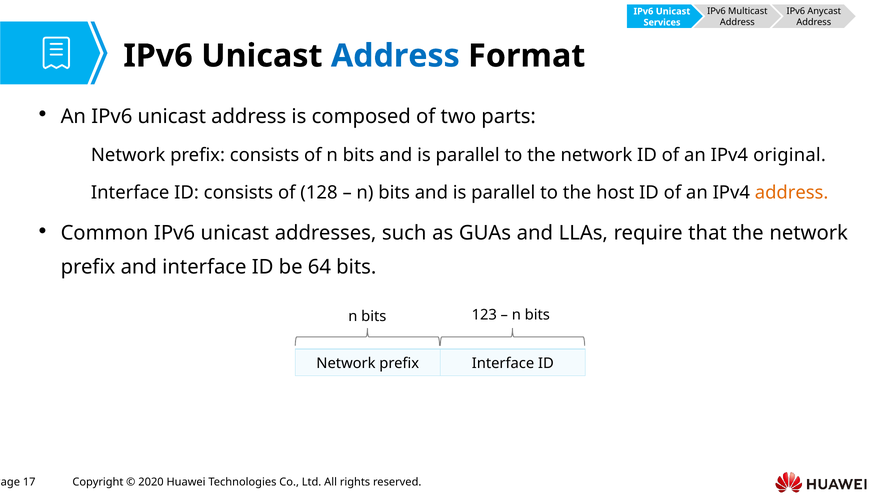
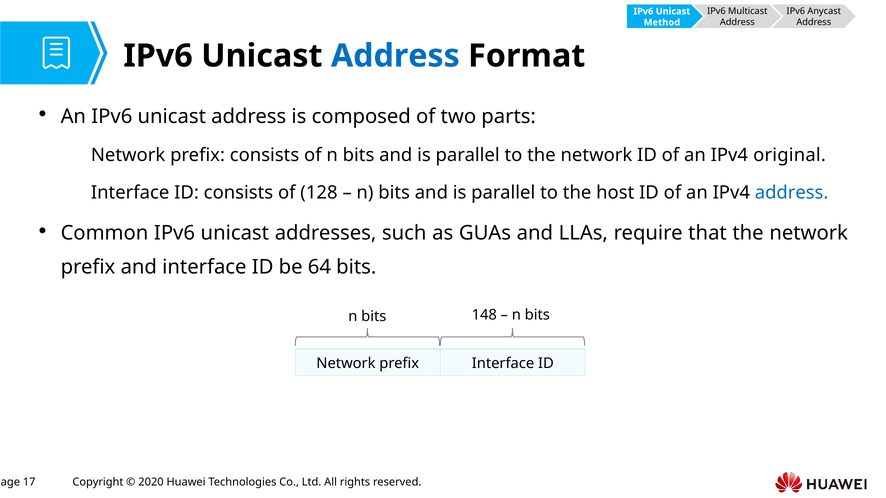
Services: Services -> Method (662, 22)
address colour: orange -> blue (792, 193)
123: 123 -> 148 (484, 315)
